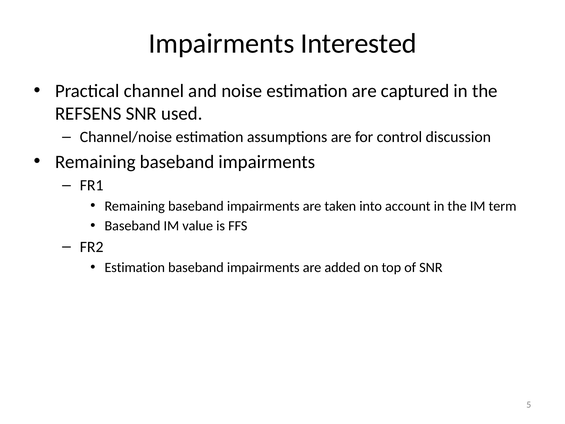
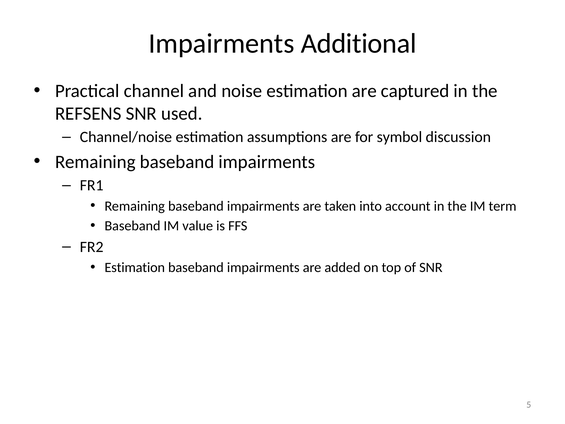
Interested: Interested -> Additional (359, 43)
control: control -> symbol (399, 137)
